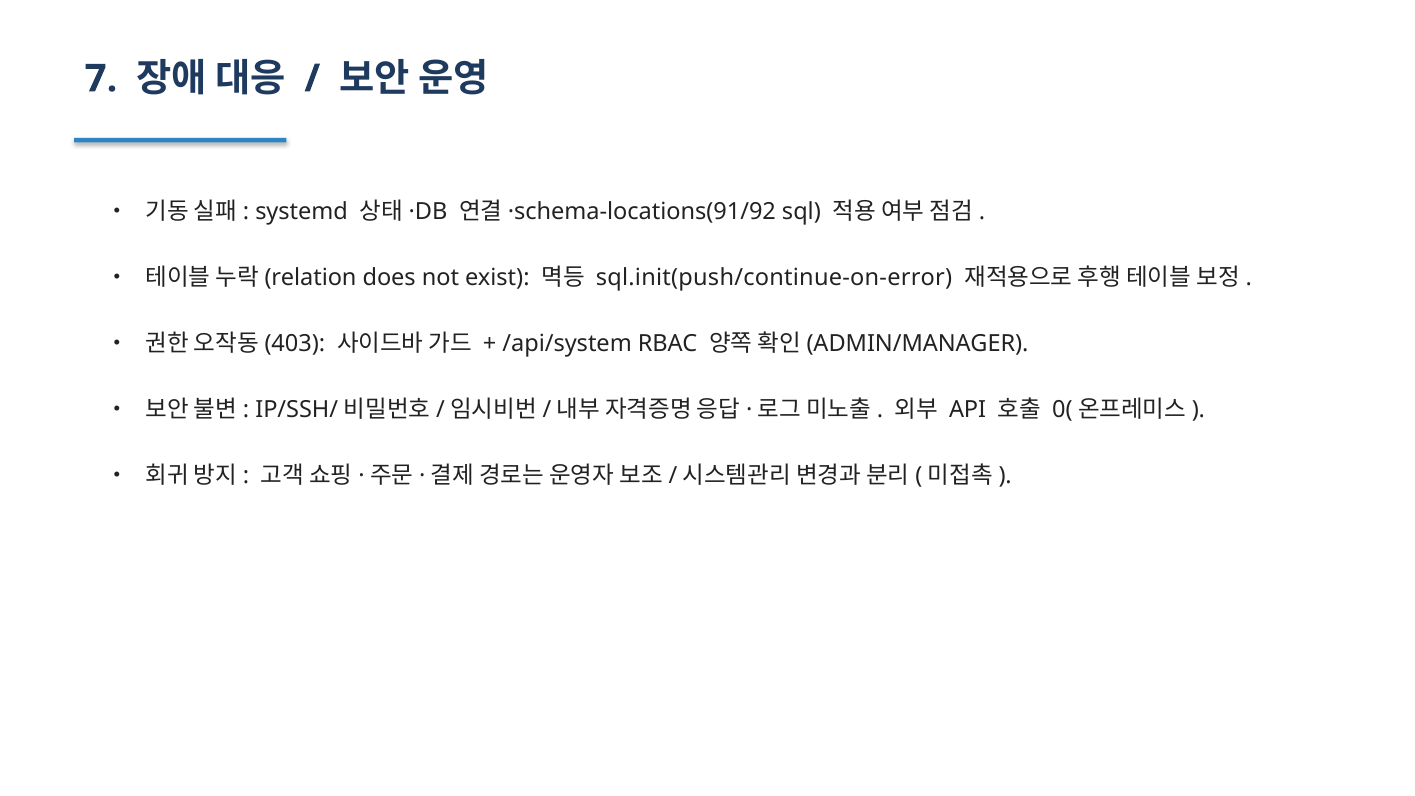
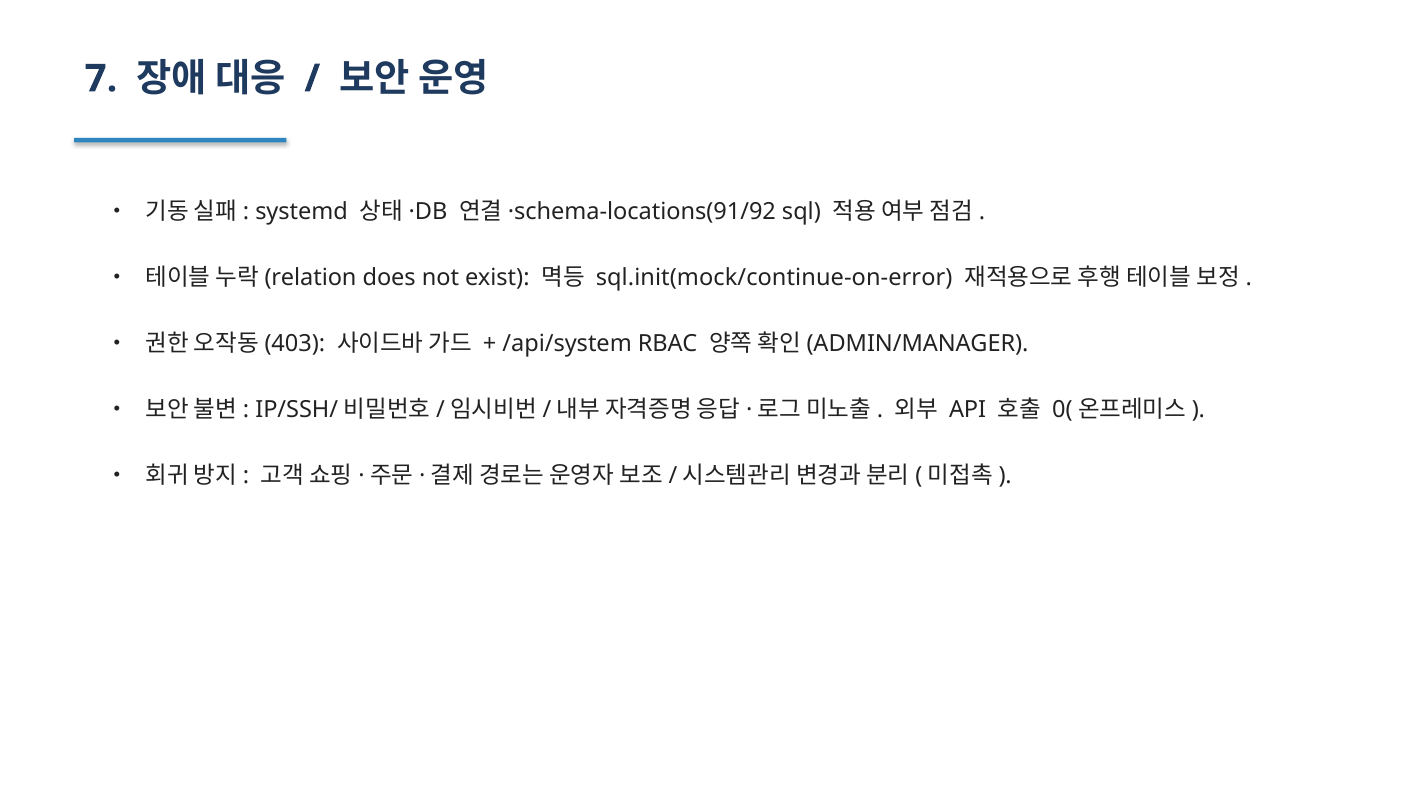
sql.init(push/continue-on-error: sql.init(push/continue-on-error -> sql.init(mock/continue-on-error (774, 278)
